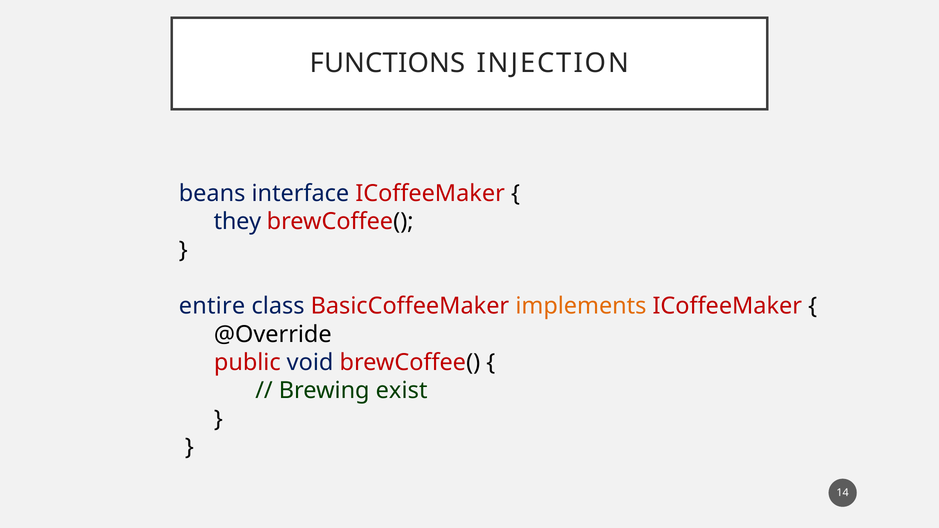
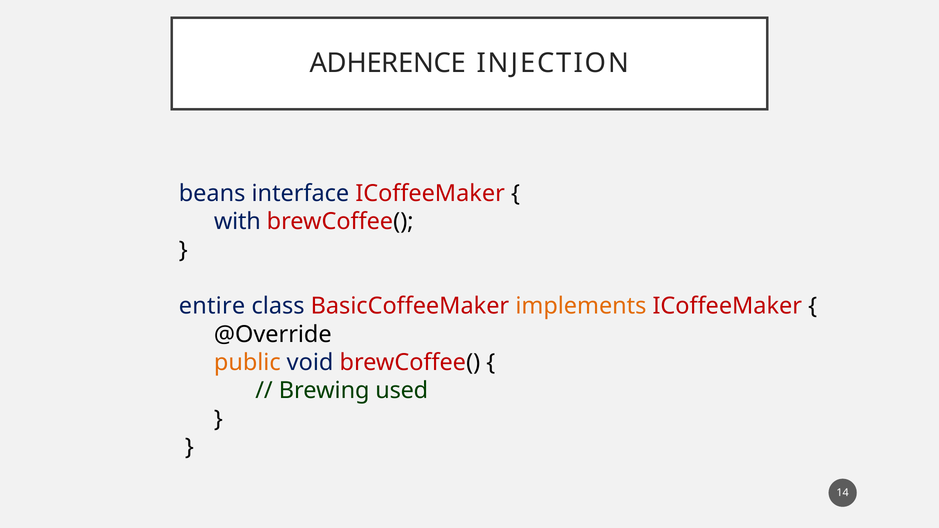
FUNCTIONS: FUNCTIONS -> ADHERENCE (388, 63)
they: they -> with (237, 222)
public colour: red -> orange (247, 363)
exist: exist -> used (402, 391)
